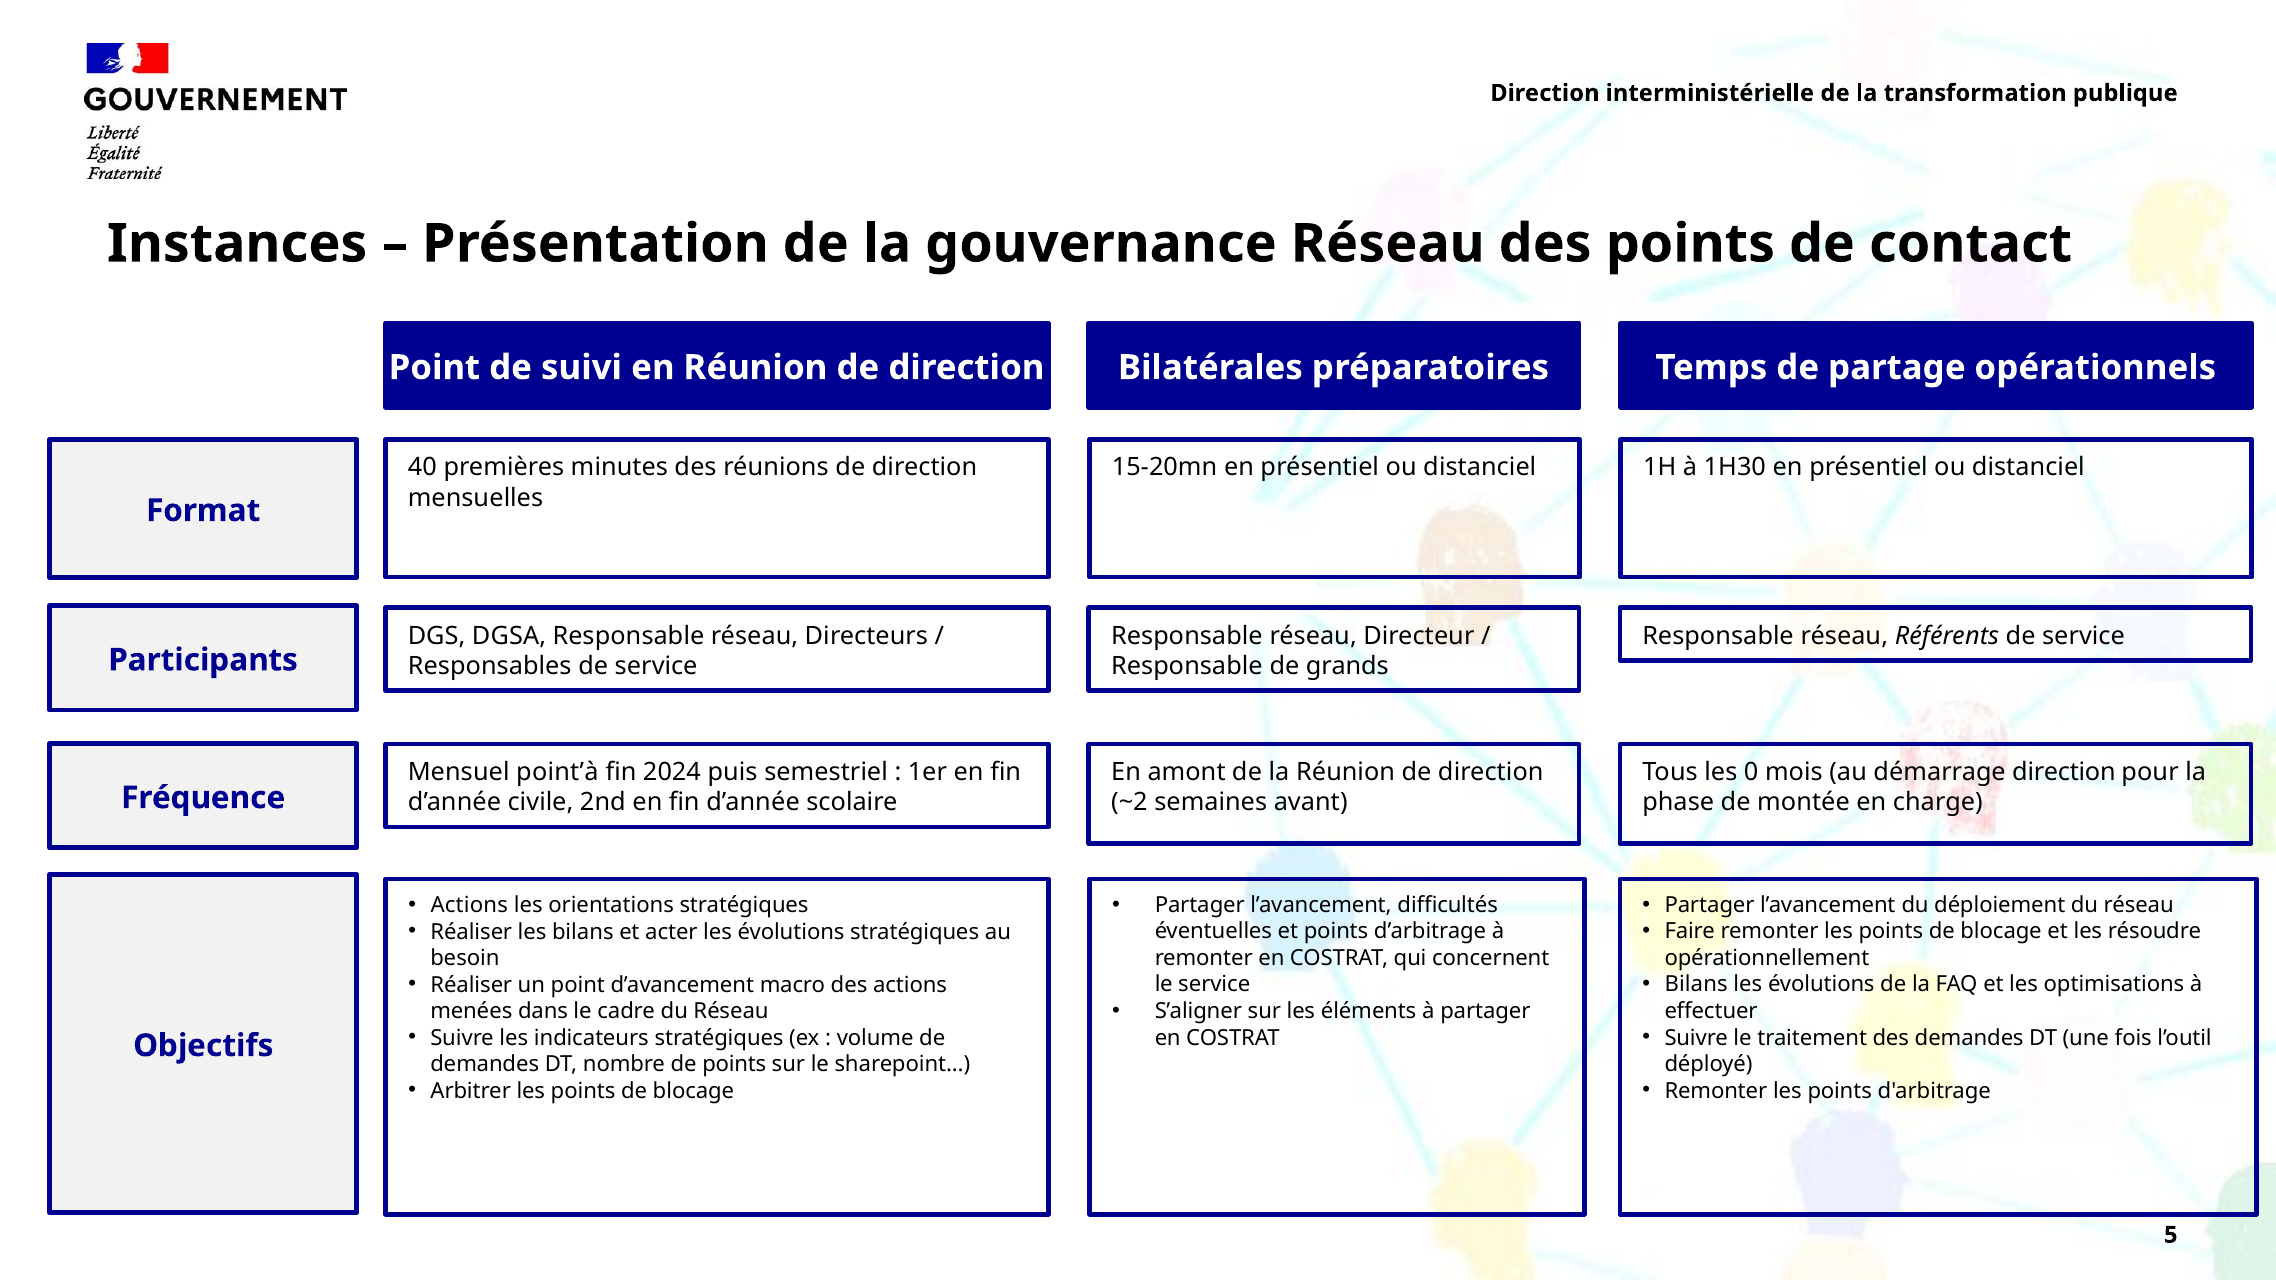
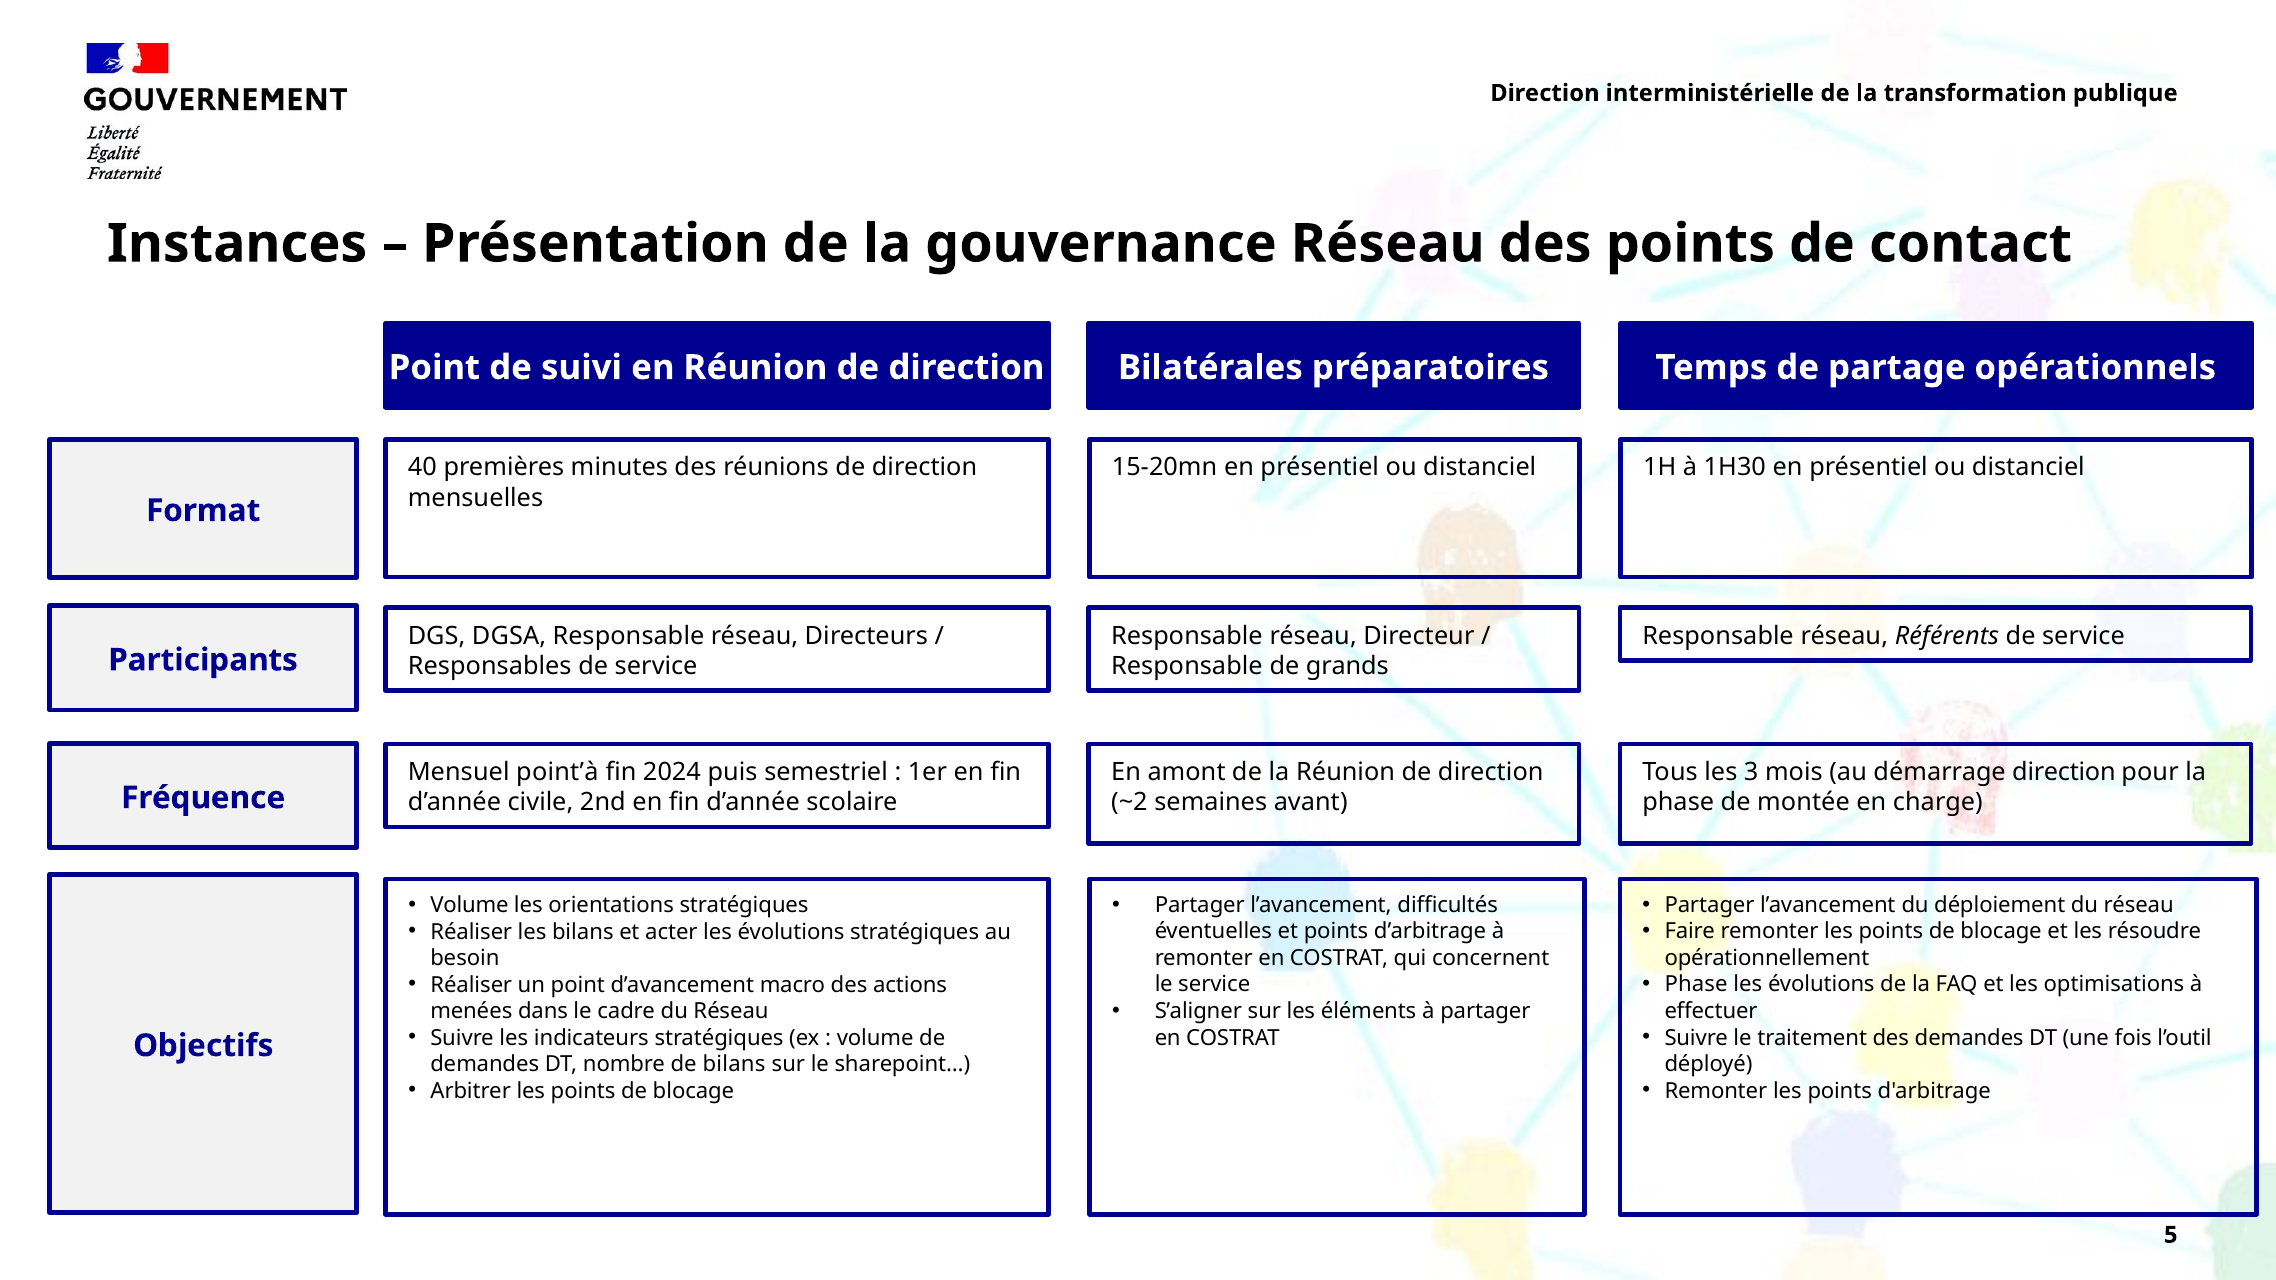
0: 0 -> 3 (1751, 772)
Actions: Actions -> Volume (469, 906)
Bilans: Bilans -> Phase (1696, 985)
de points: points -> bilans (734, 1065)
